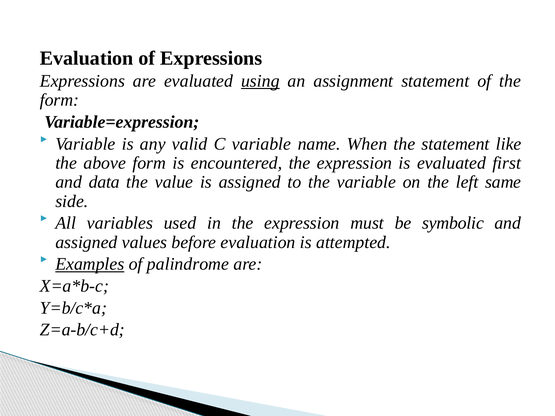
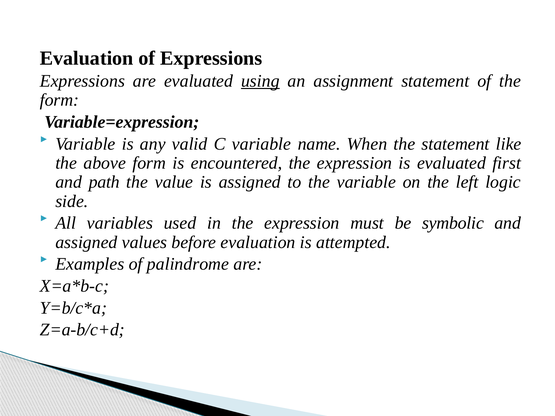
data: data -> path (104, 182)
same: same -> logic (503, 182)
Examples underline: present -> none (90, 264)
